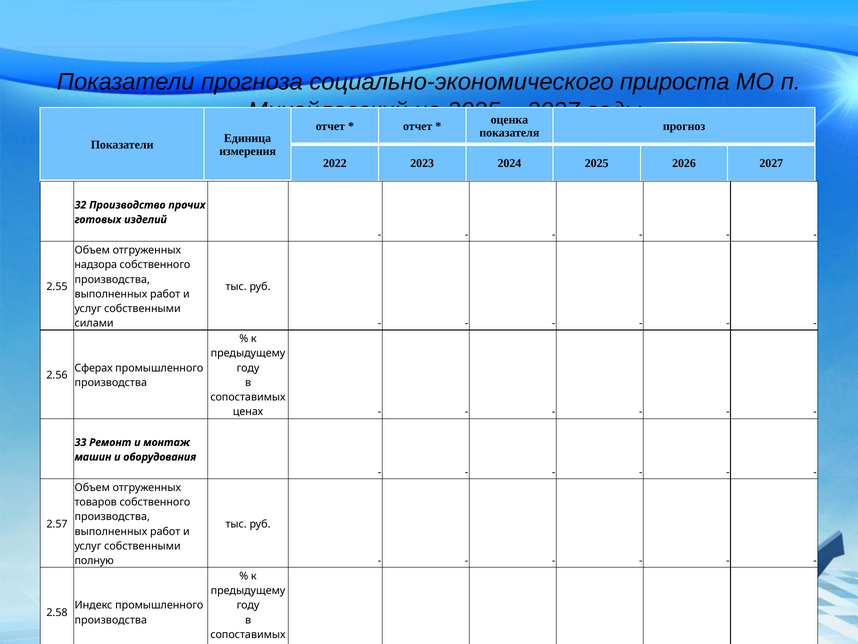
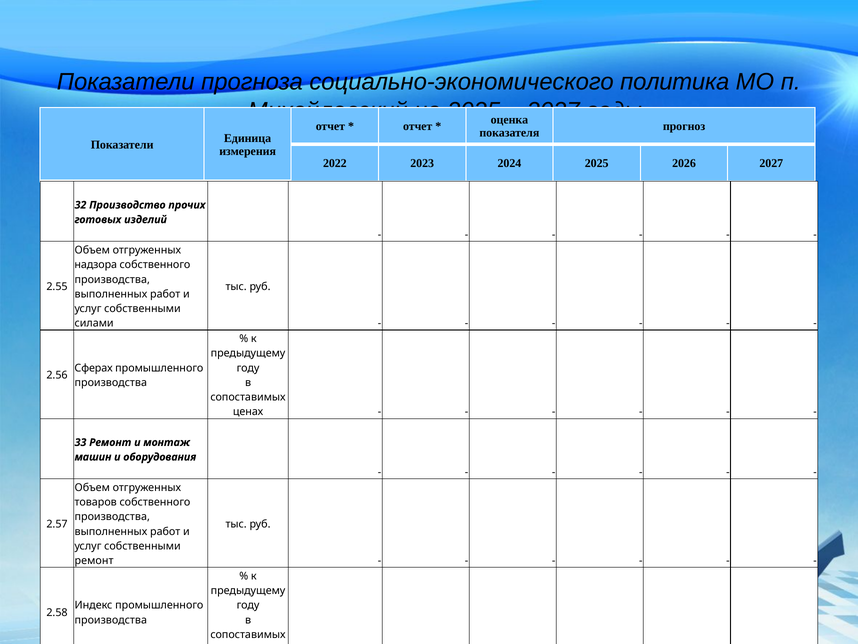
прироста: прироста -> политика (675, 82)
полную: полную -> ремонт (94, 560)
